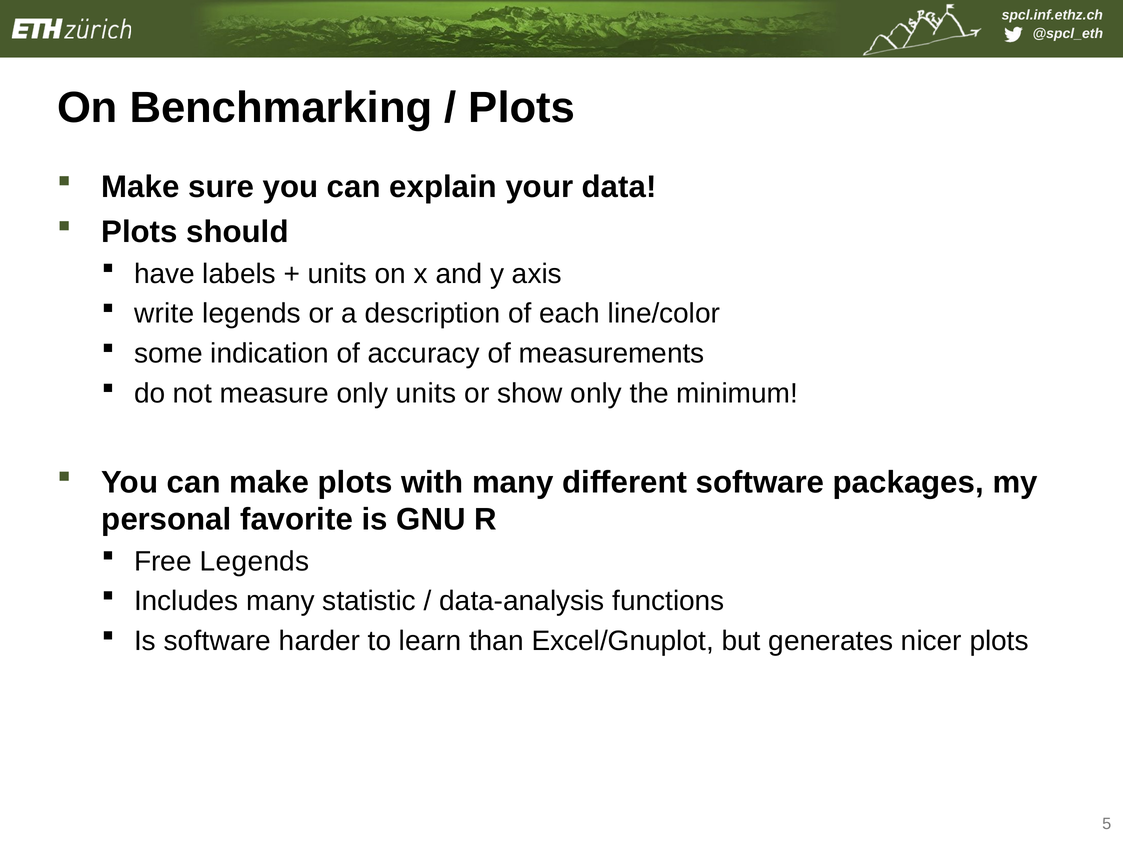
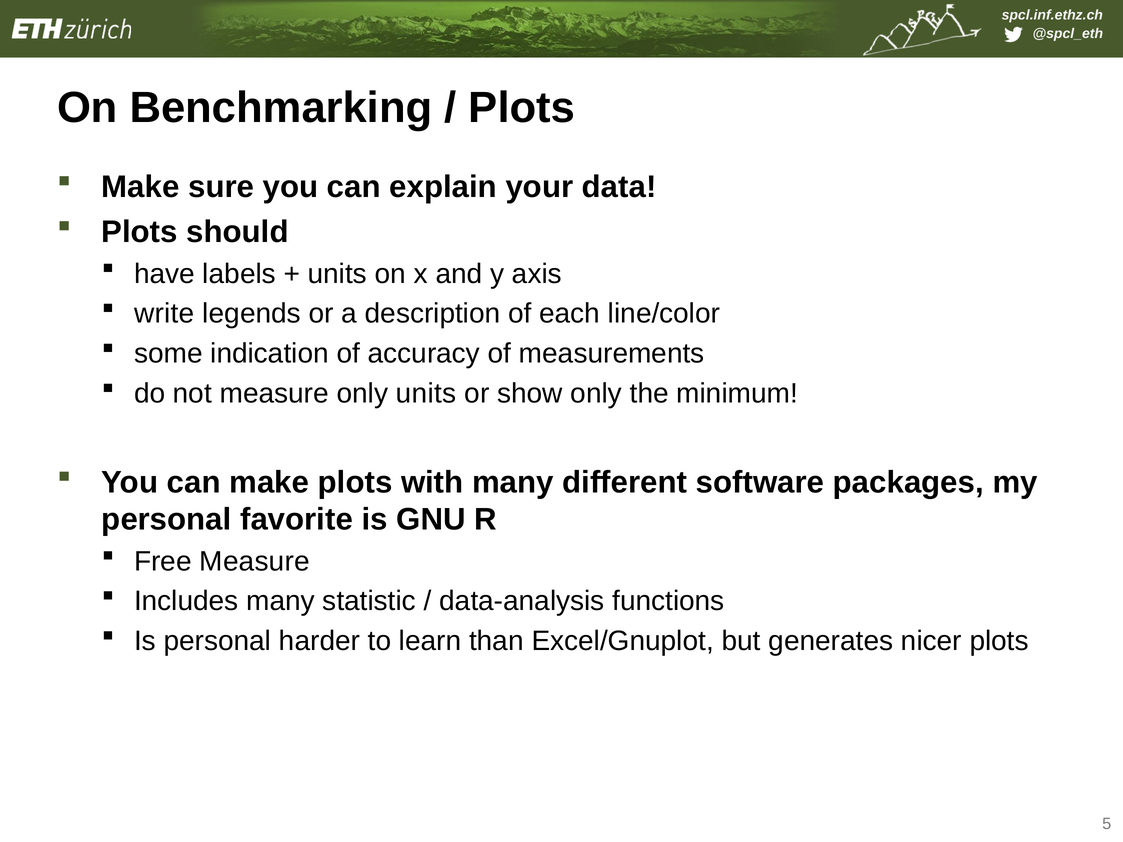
Free Legends: Legends -> Measure (255, 561)
Is software: software -> personal (217, 641)
